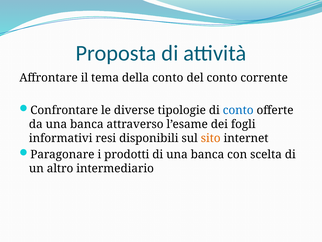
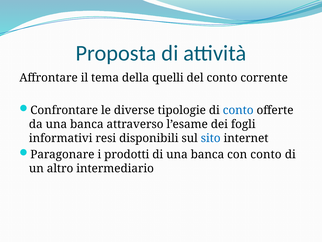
della conto: conto -> quelli (168, 78)
sito colour: orange -> blue (211, 138)
con scelta: scelta -> conto (266, 154)
